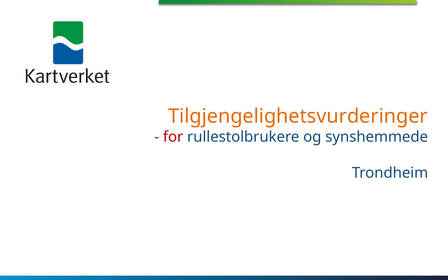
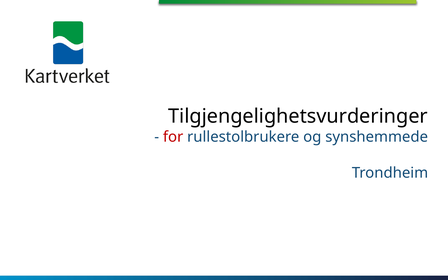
Tilgjengelighetsvurderinger colour: orange -> black (298, 116)
